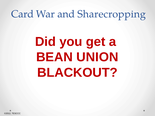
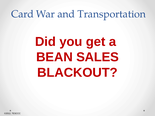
Sharecropping: Sharecropping -> Transportation (112, 14)
UNION: UNION -> SALES (98, 57)
